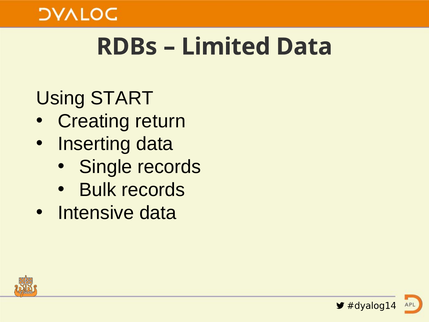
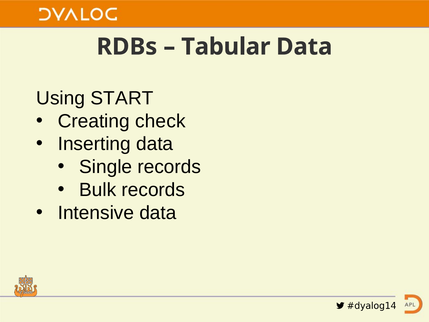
Limited: Limited -> Tabular (226, 47)
return: return -> check (160, 121)
